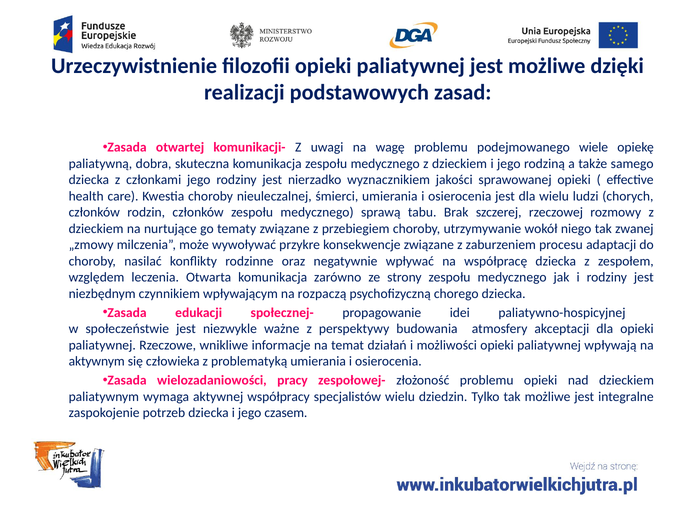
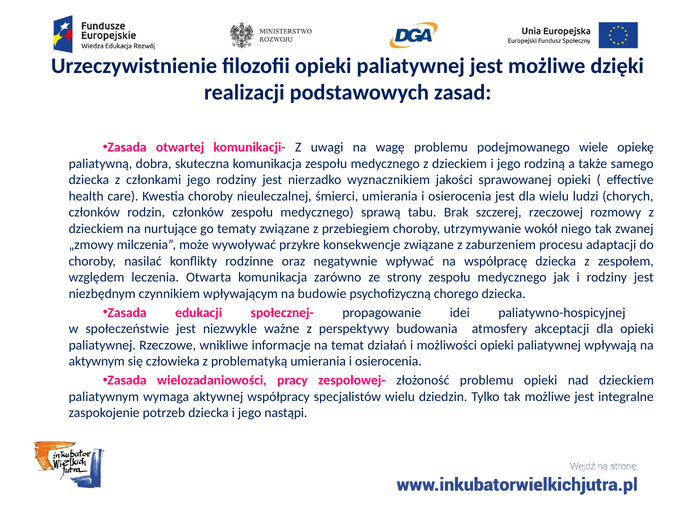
rozpaczą: rozpaczą -> budowie (322, 294)
czasem: czasem -> nastąpi (286, 413)
